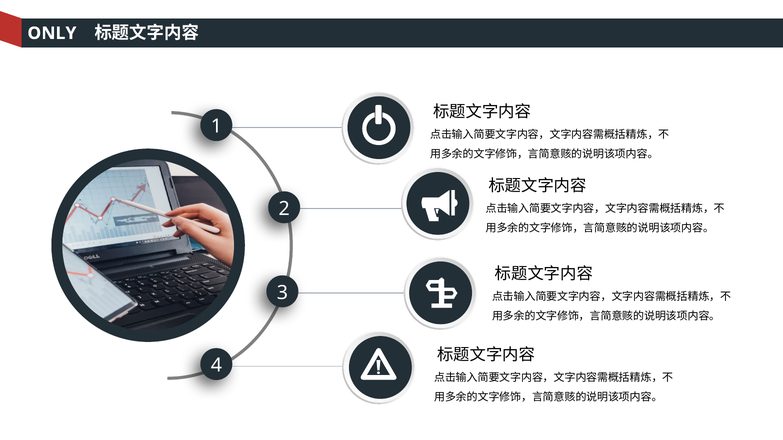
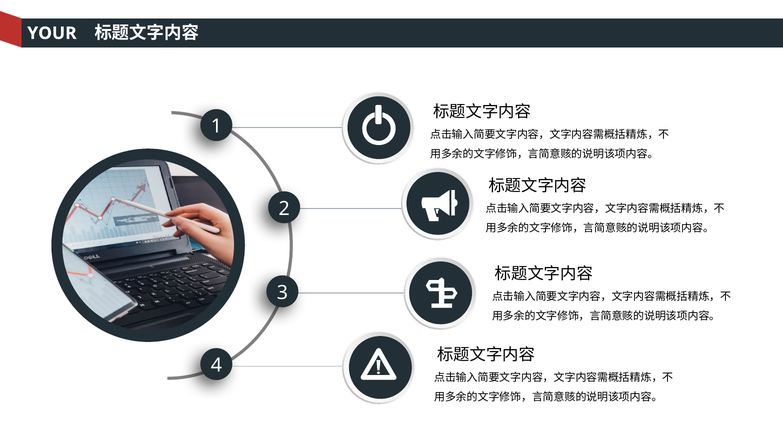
ONLY: ONLY -> YOUR (52, 33)
